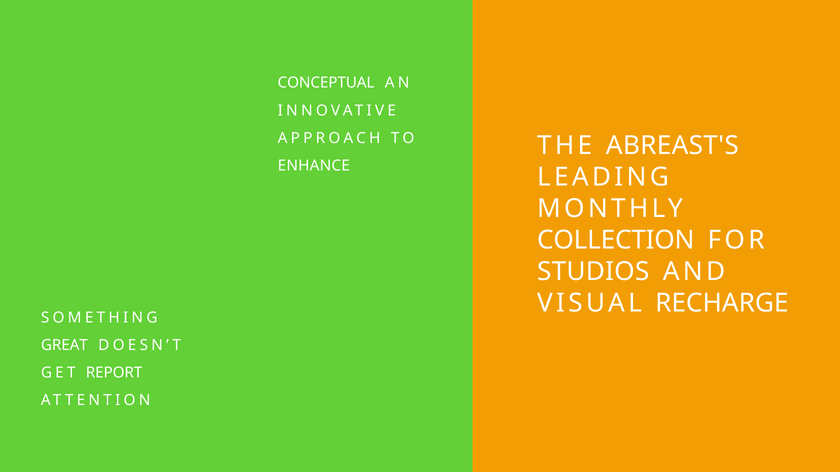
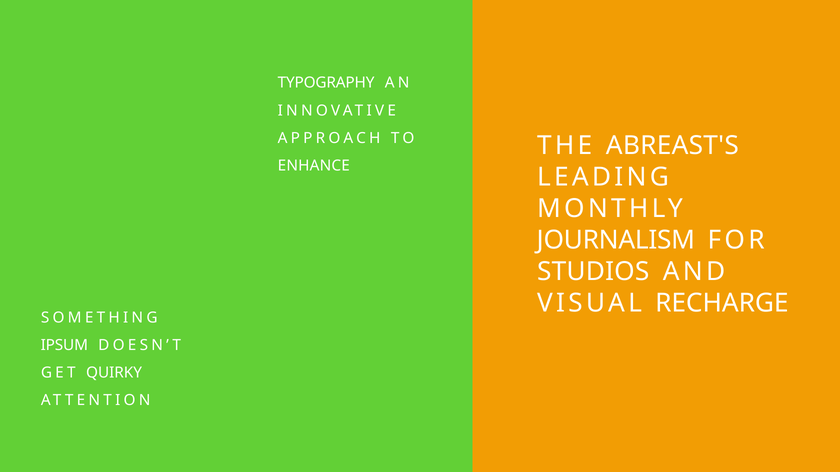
CONCEPTUAL: CONCEPTUAL -> TYPOGRAPHY (326, 83)
COLLECTION: COLLECTION -> JOURNALISM (616, 240)
GREAT: GREAT -> IPSUM (64, 346)
REPORT: REPORT -> QUIRKY (114, 373)
